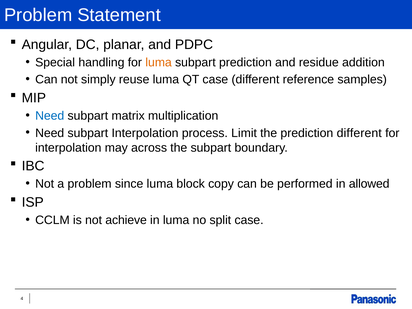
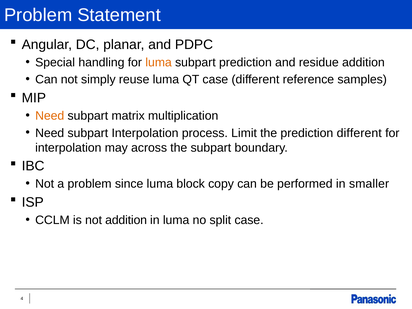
Need colour: blue -> orange (50, 116)
allowed: allowed -> smaller (369, 184)
not achieve: achieve -> addition (126, 220)
